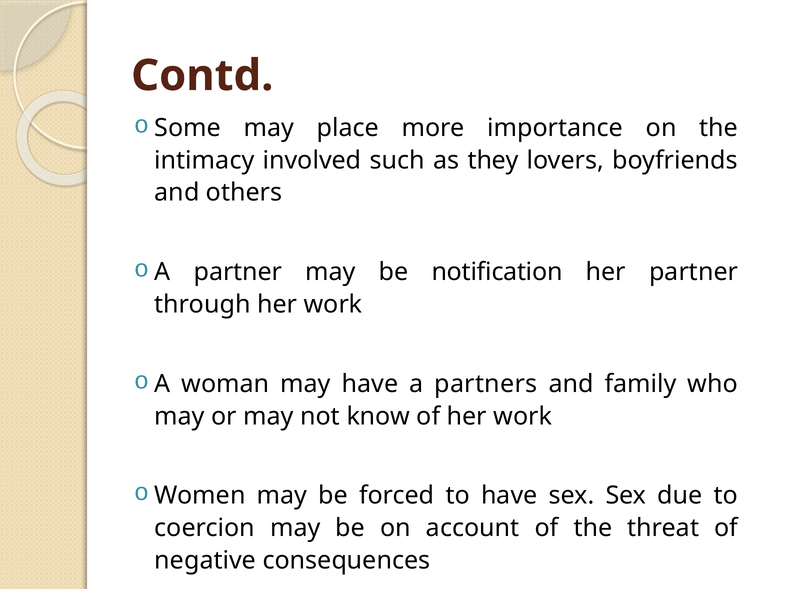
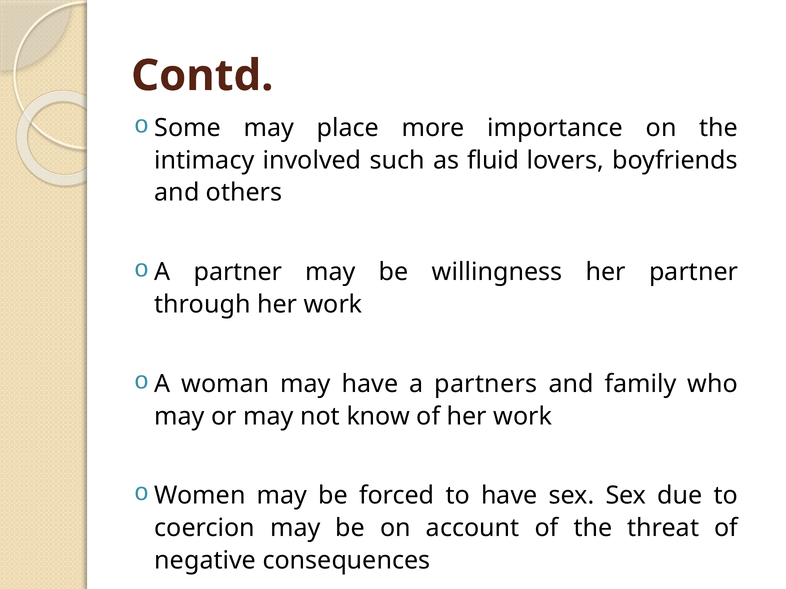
they: they -> fluid (493, 160)
notification: notification -> willingness (497, 272)
